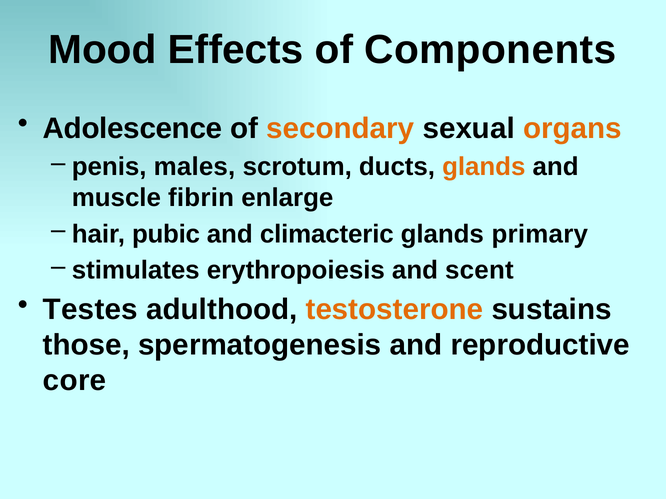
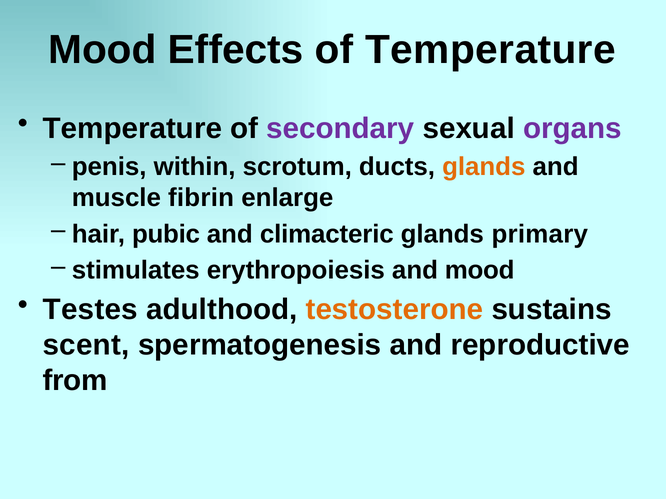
of Components: Components -> Temperature (490, 50)
Adolescence: Adolescence -> Temperature (132, 129)
secondary colour: orange -> purple (340, 129)
organs colour: orange -> purple (572, 129)
males: males -> within (195, 167)
and scent: scent -> mood (480, 271)
those: those -> scent (86, 346)
core: core -> from (75, 381)
